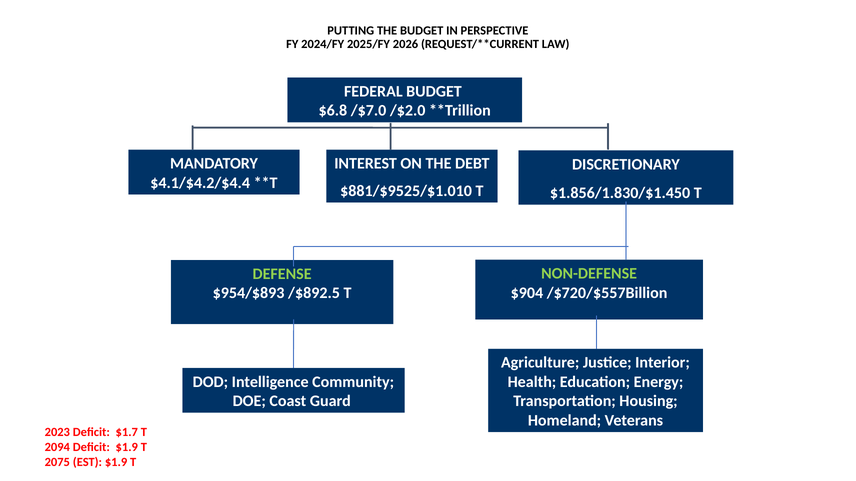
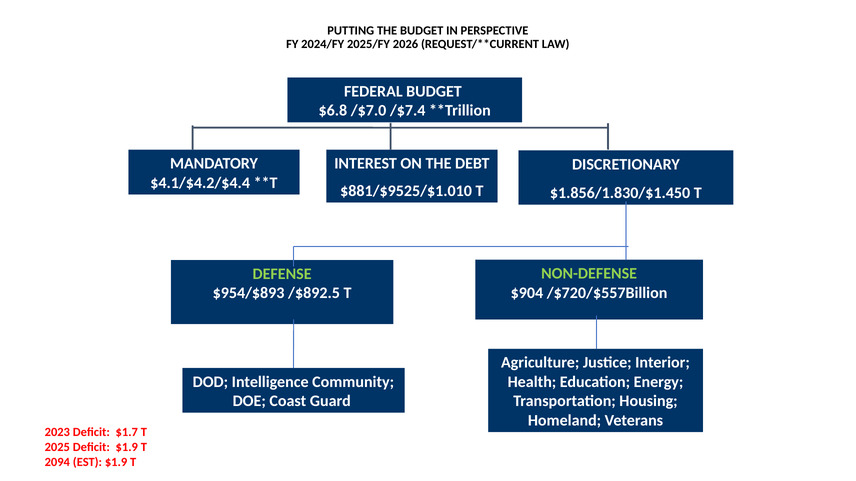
/$2.0: /$2.0 -> /$7.4 (408, 111)
2094: 2094 -> 2025 (57, 448)
2075: 2075 -> 2094 (57, 463)
